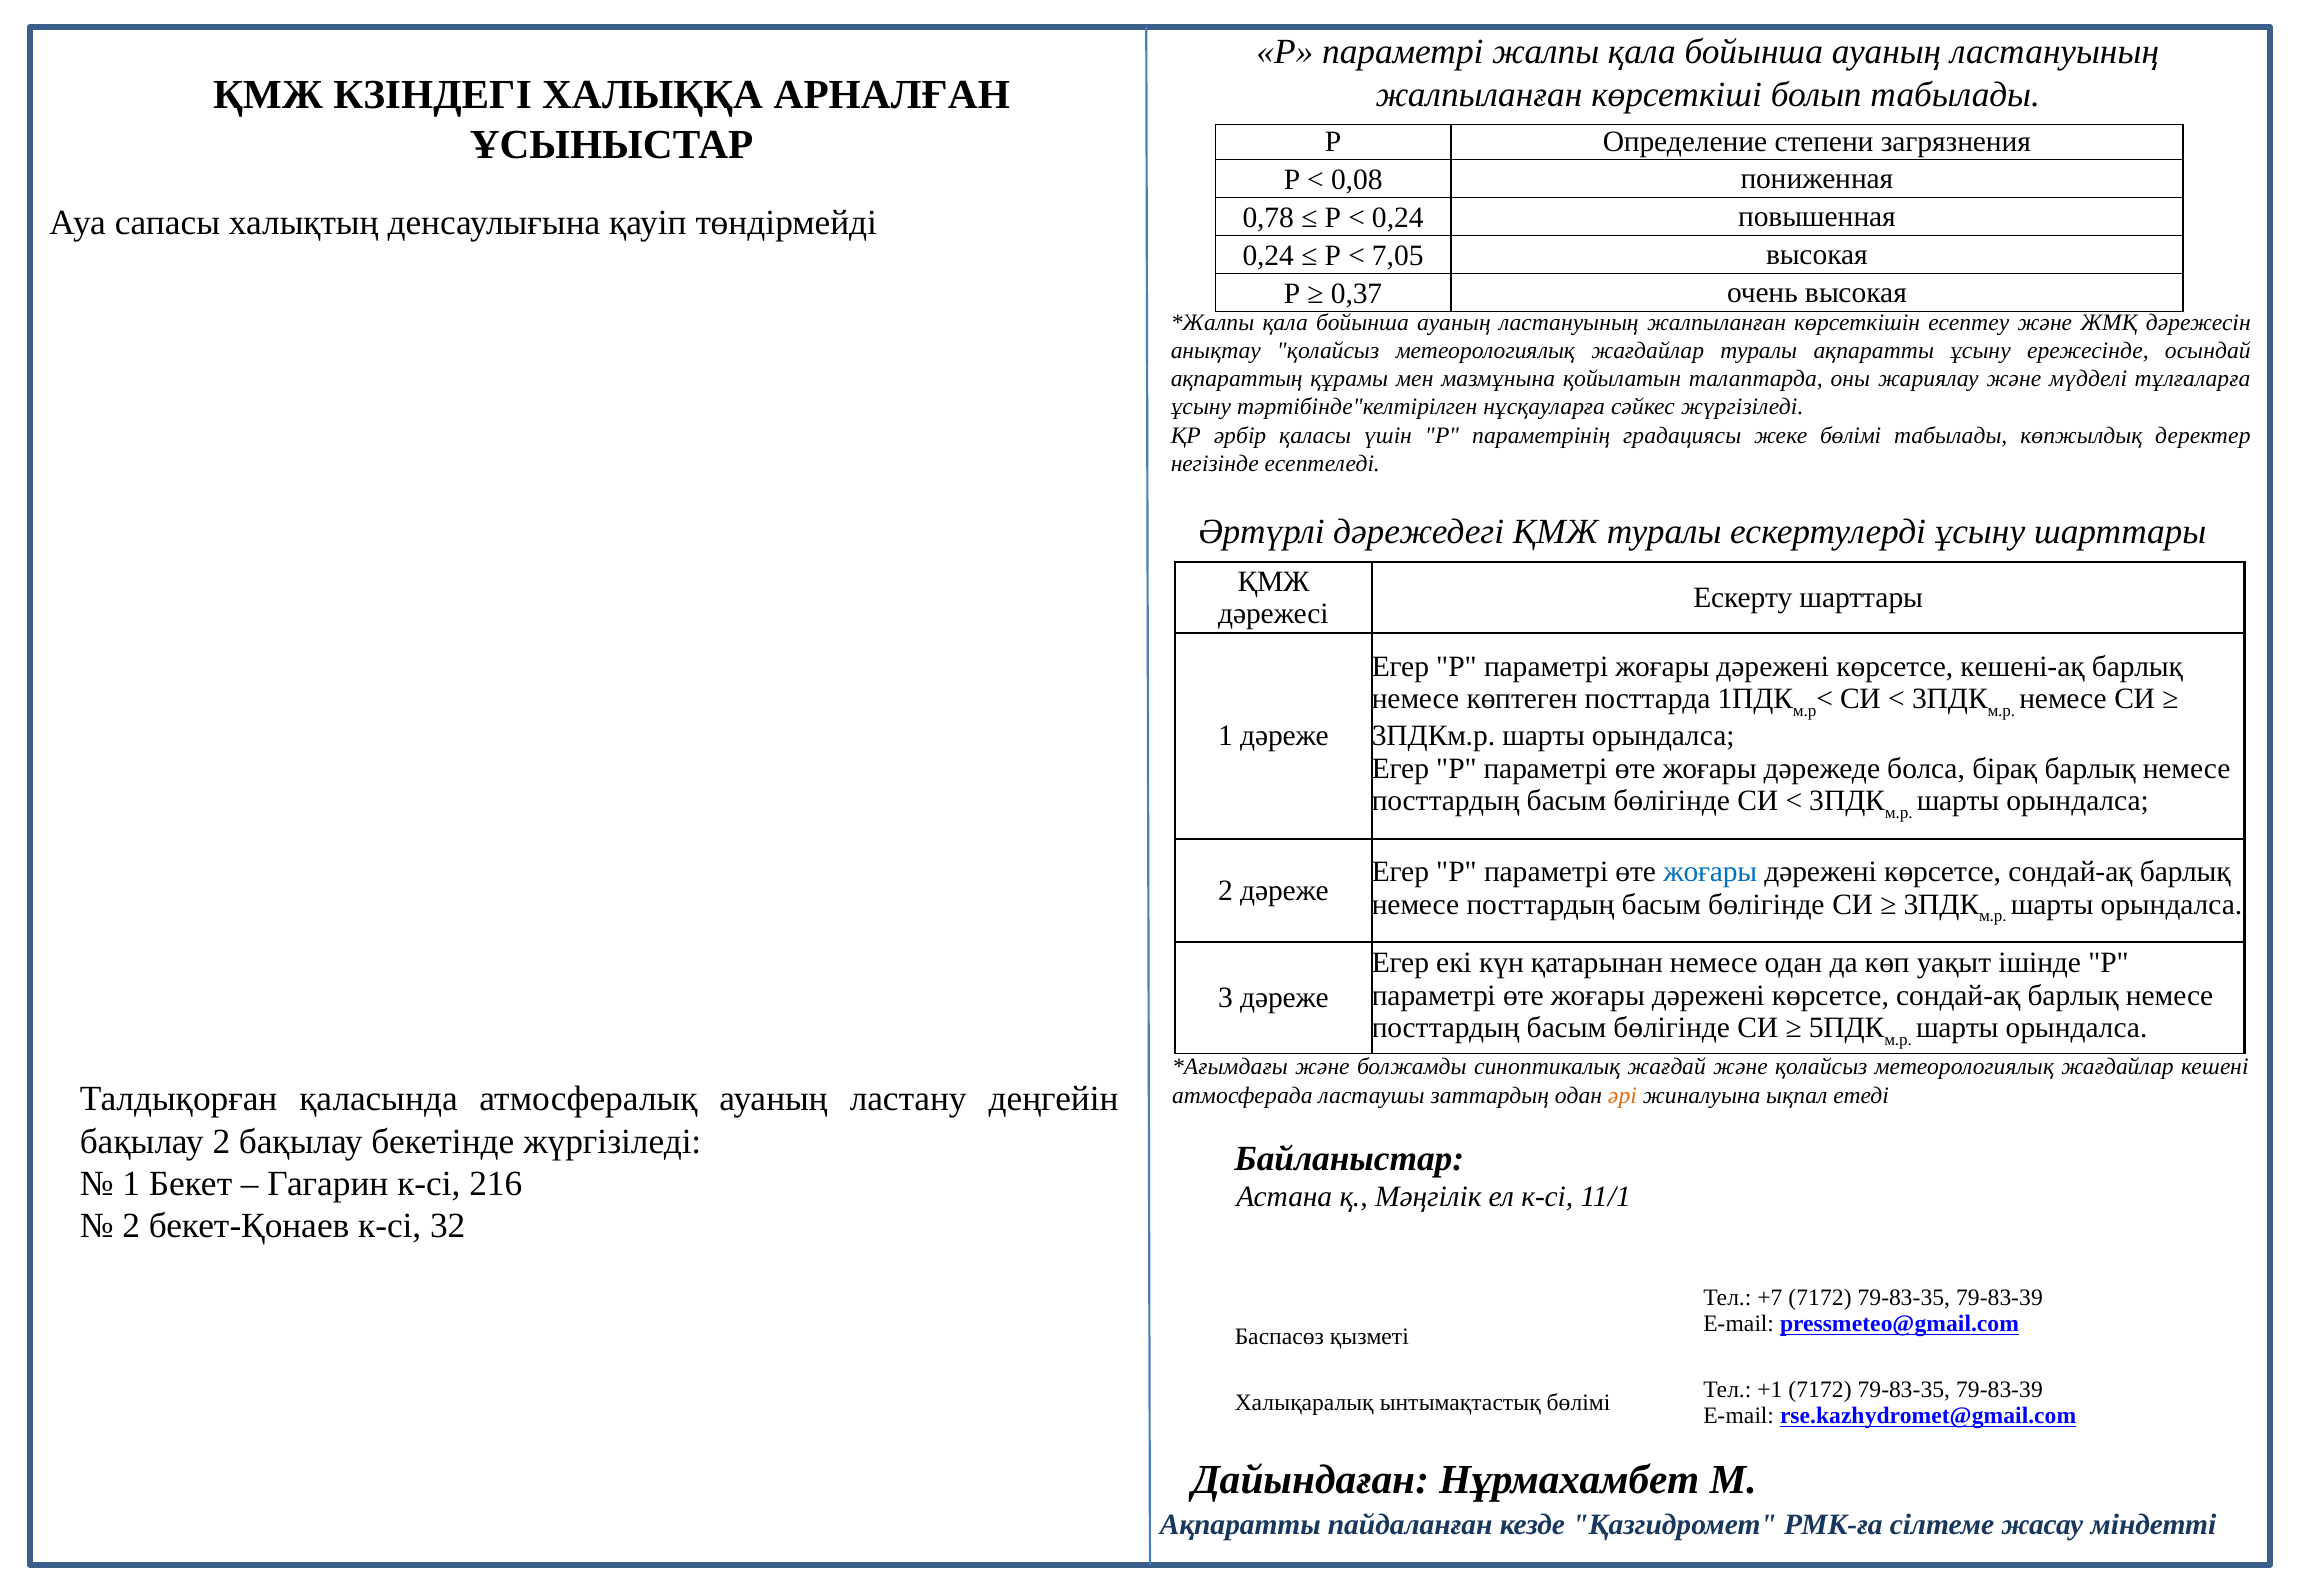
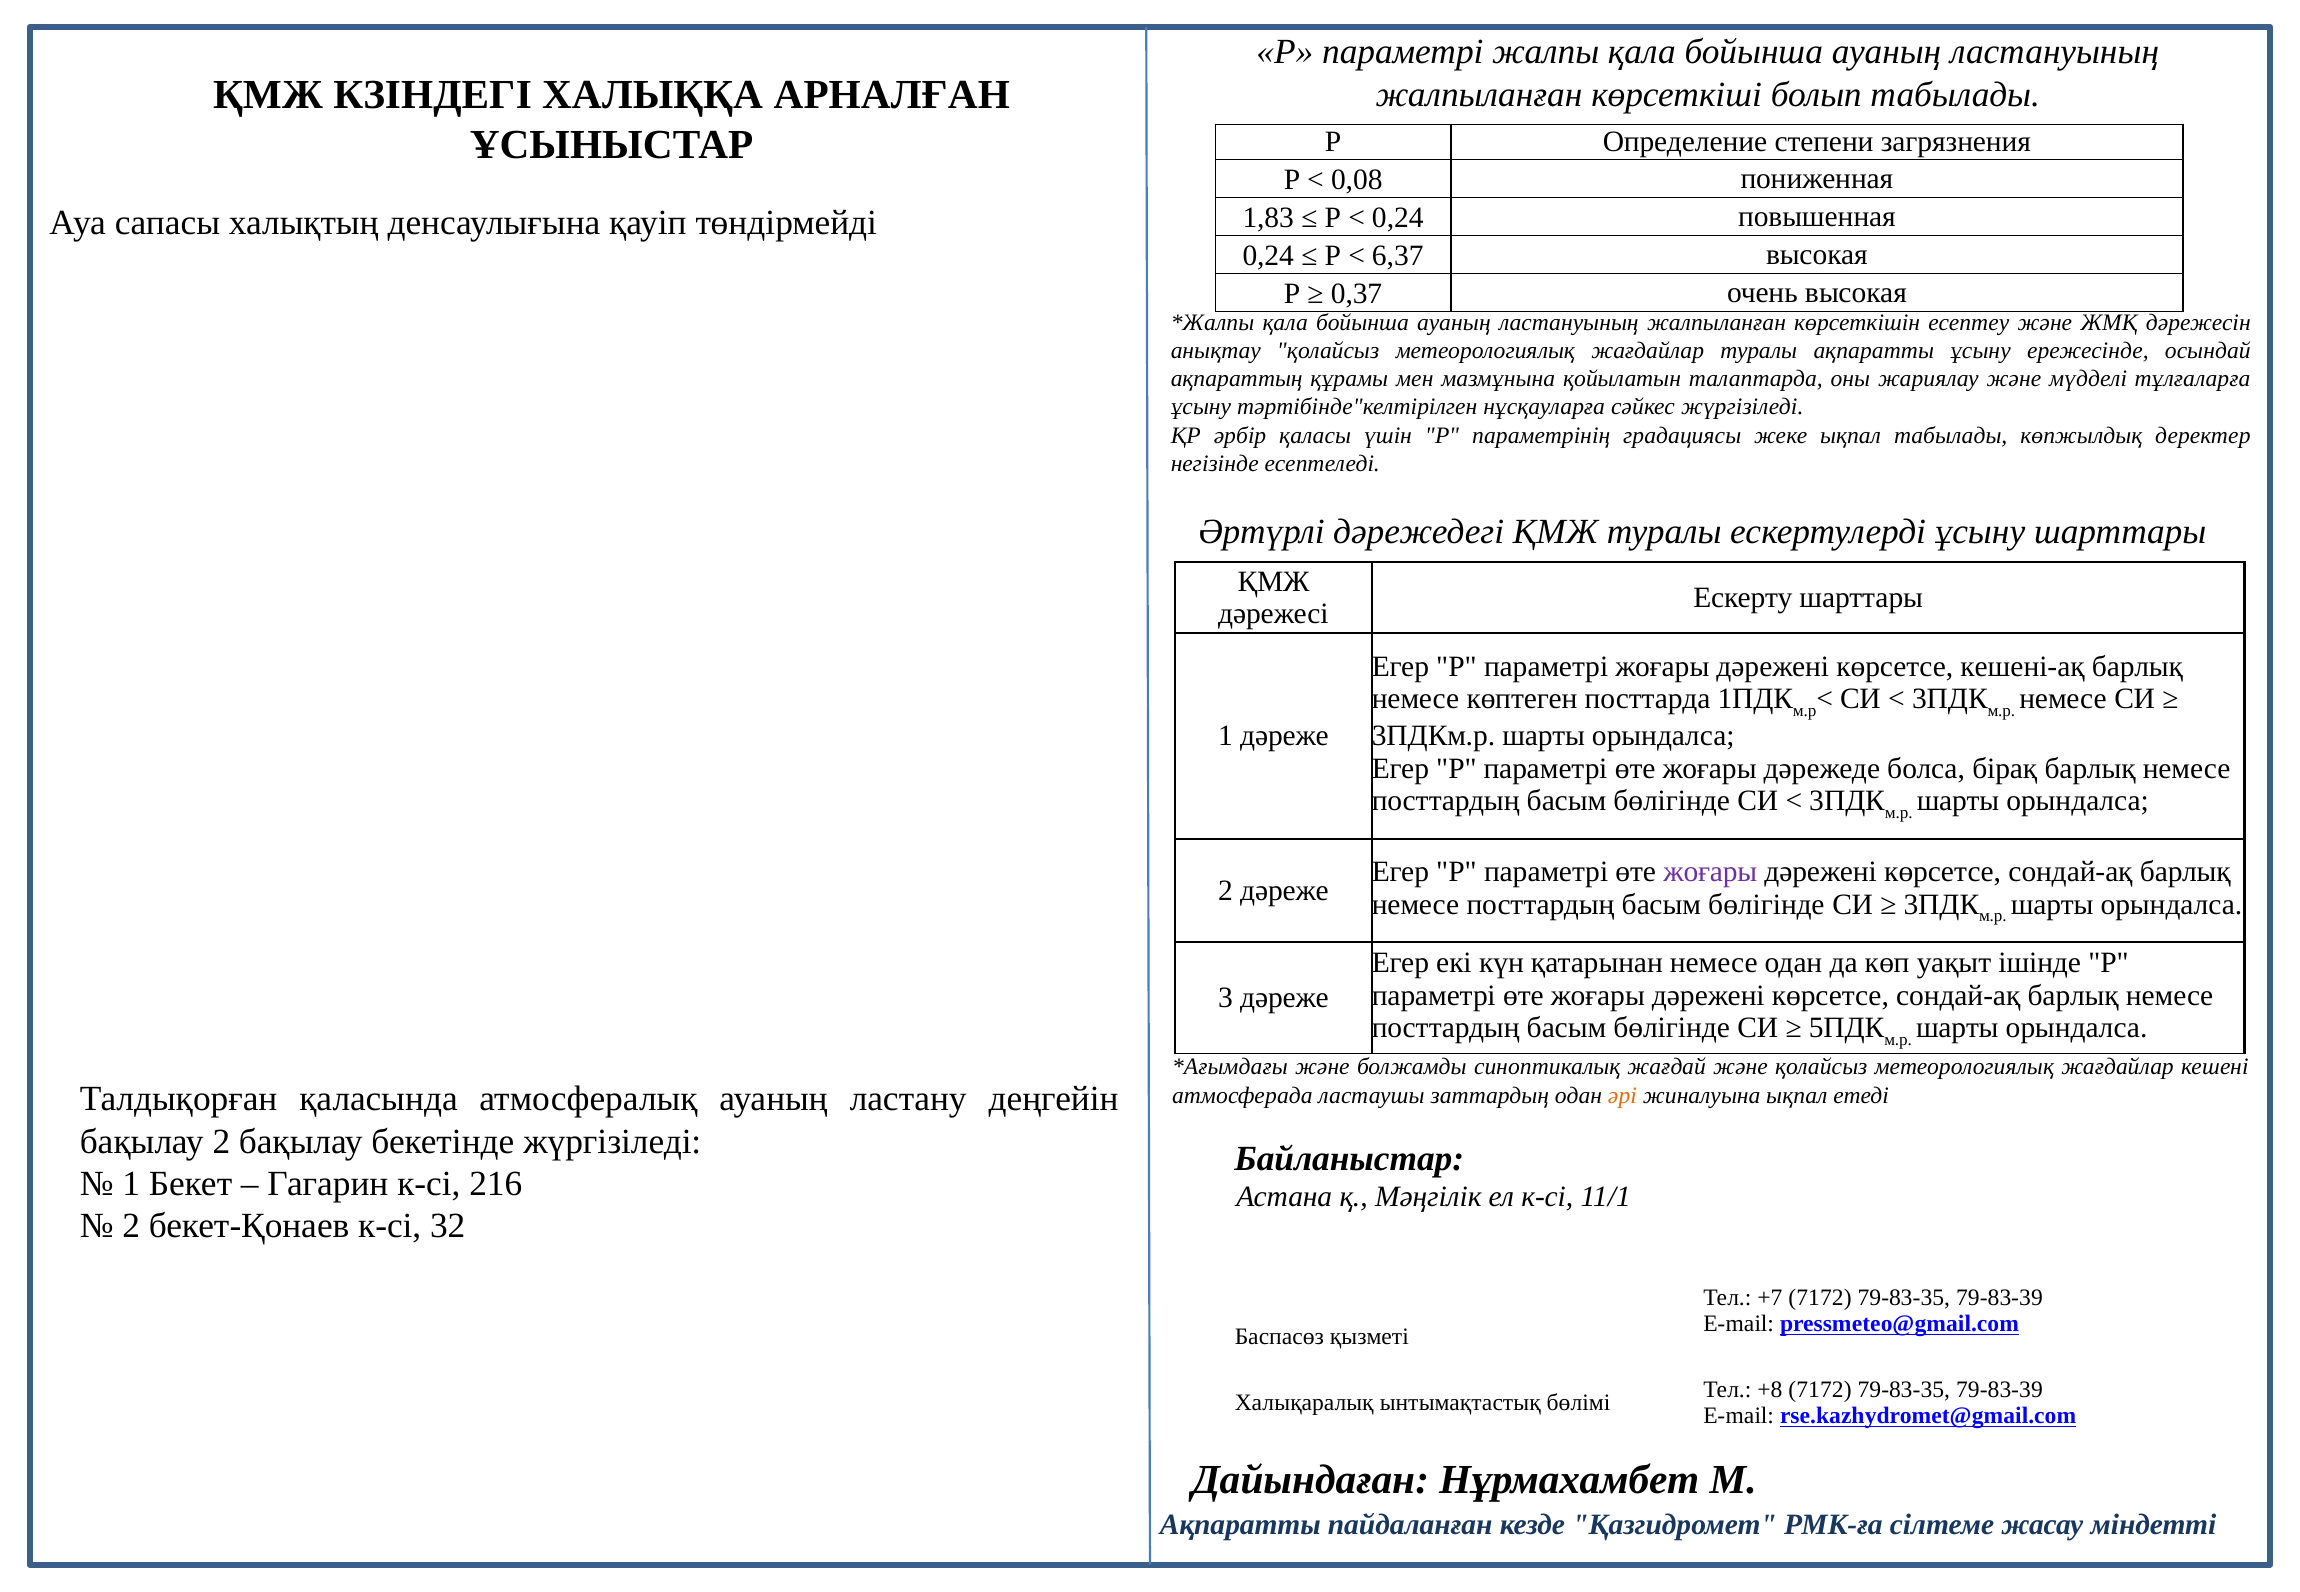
0,78: 0,78 -> 1,83 (1268, 218)
7,05: 7,05 -> 6,37 (1398, 256)
жеке бөлімі: бөлімі -> ықпал (1851, 435)
жоғары colour: blue -> purple (1710, 872)
+1: +1 -> +8 (1770, 1390)
